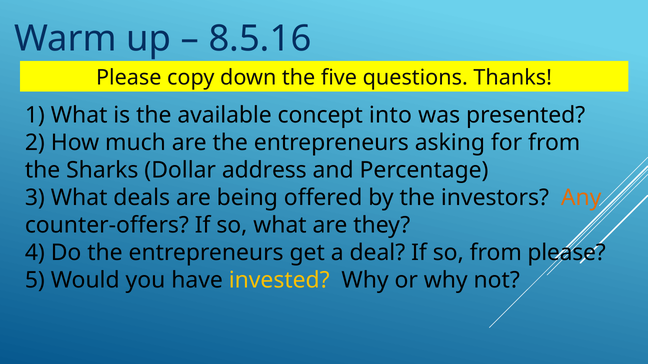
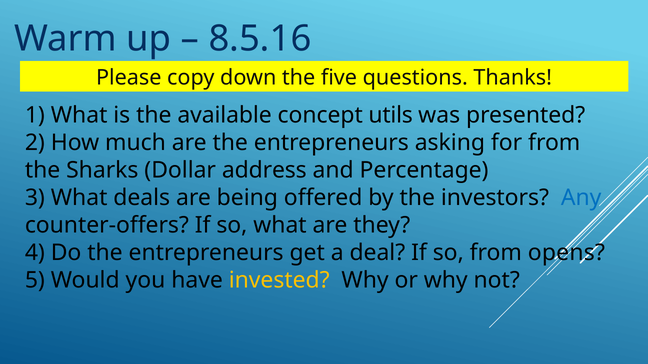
into: into -> utils (391, 116)
Any colour: orange -> blue (581, 198)
from please: please -> opens (566, 253)
